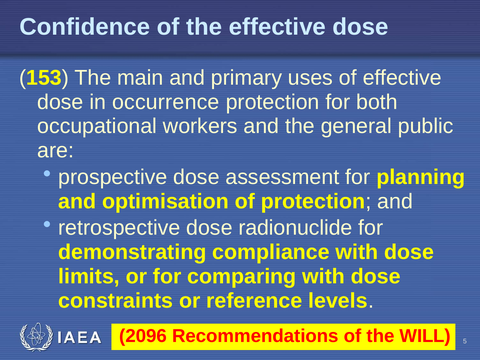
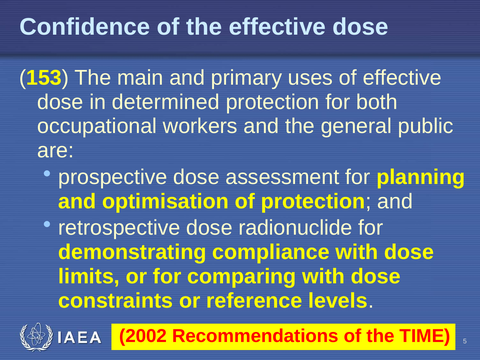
occurrence: occurrence -> determined (166, 102)
2096: 2096 -> 2002 (143, 336)
WILL: WILL -> TIME (425, 336)
